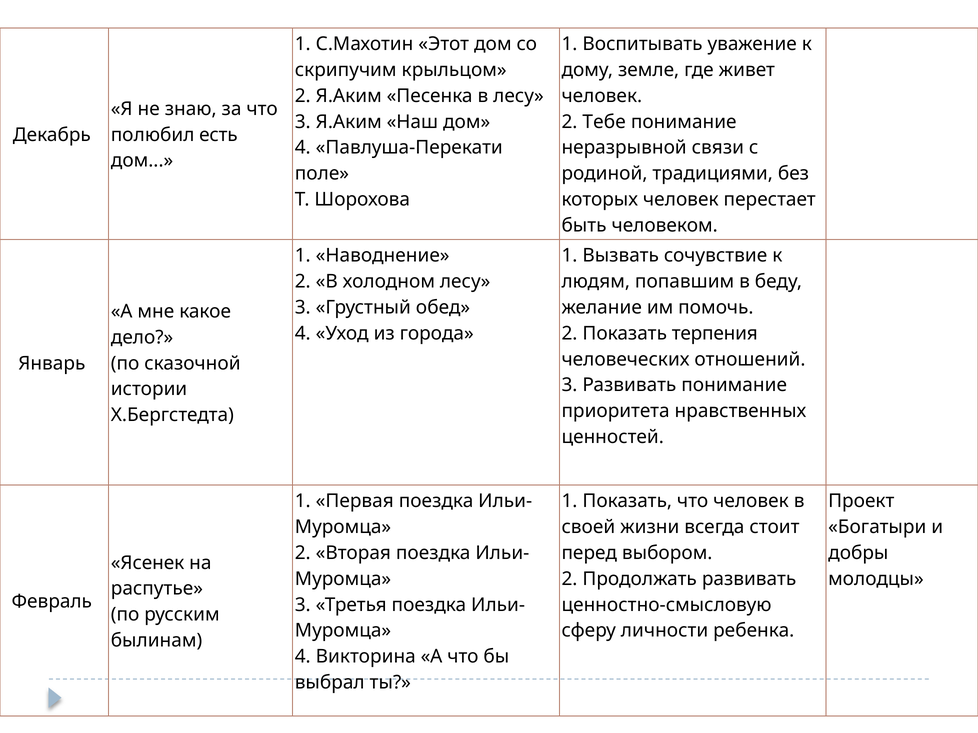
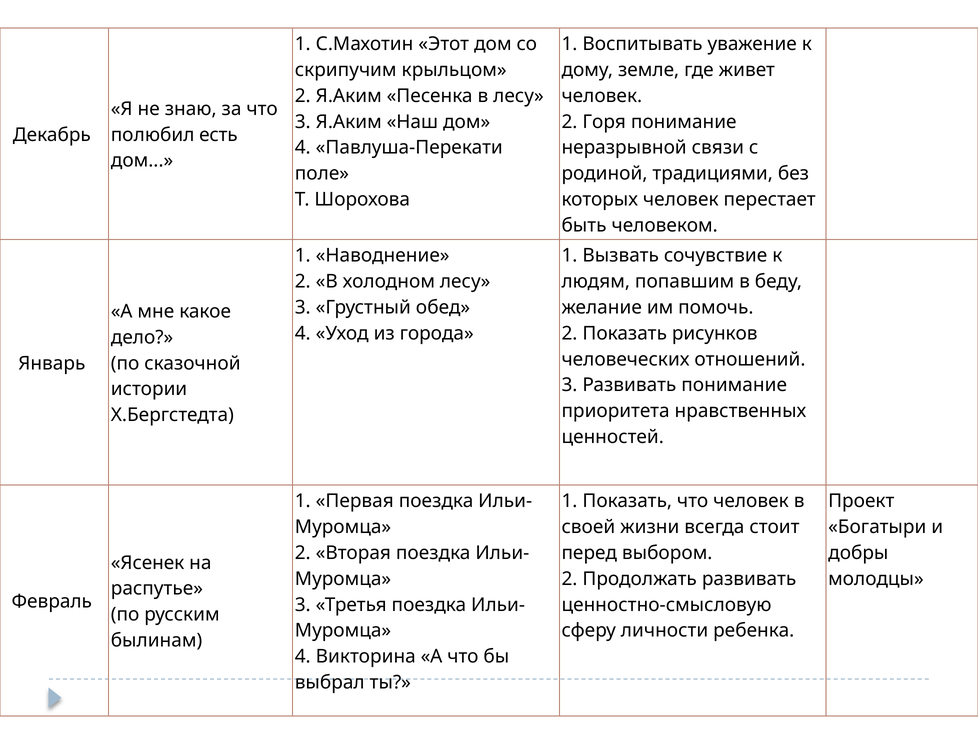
Тебе: Тебе -> Горя (604, 122)
терпения: терпения -> рисунков (715, 334)
